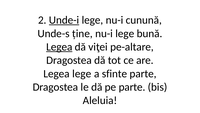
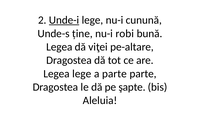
nu-i lege: lege -> robi (125, 33)
Legea underline: present -> none (59, 47)
a sfinte: sfinte -> parte (114, 73)
pe parte: parte -> şapte (132, 87)
